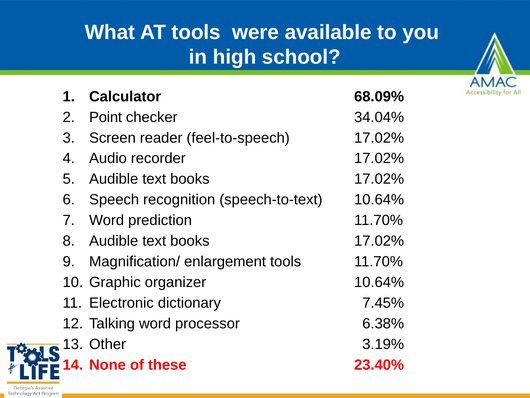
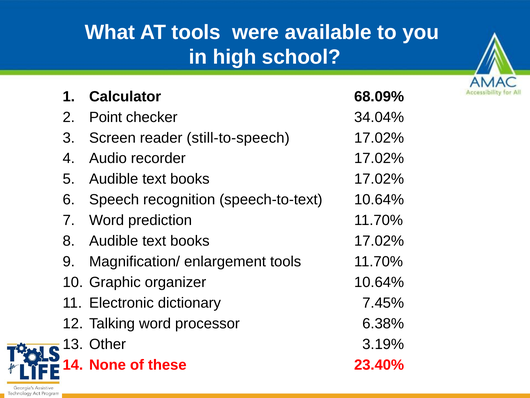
feel-to-speech: feel-to-speech -> still-to-speech (238, 138)
